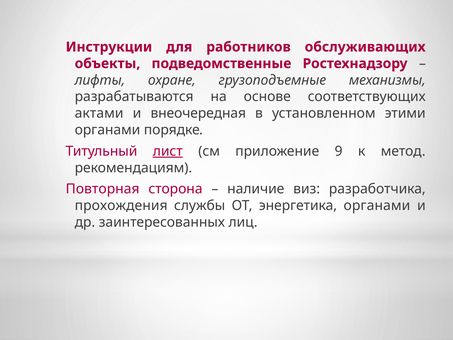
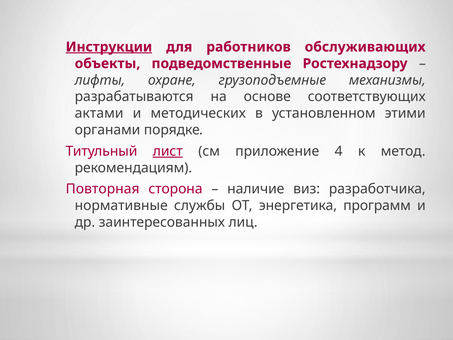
Инструкции underline: none -> present (109, 47)
внеочередная: внеочередная -> методических (198, 113)
9: 9 -> 4 (339, 151)
прохождения: прохождения -> нормативные (121, 205)
энергетика органами: органами -> программ (377, 205)
